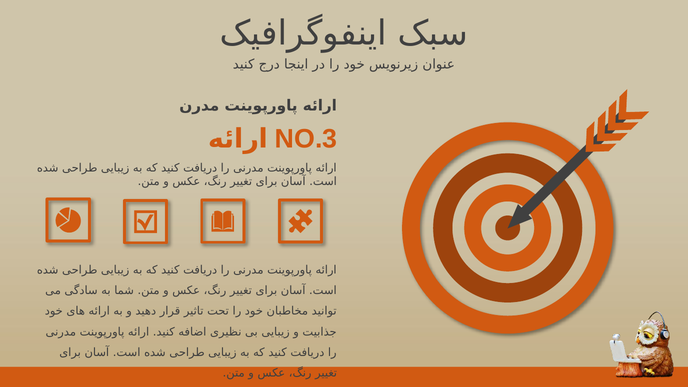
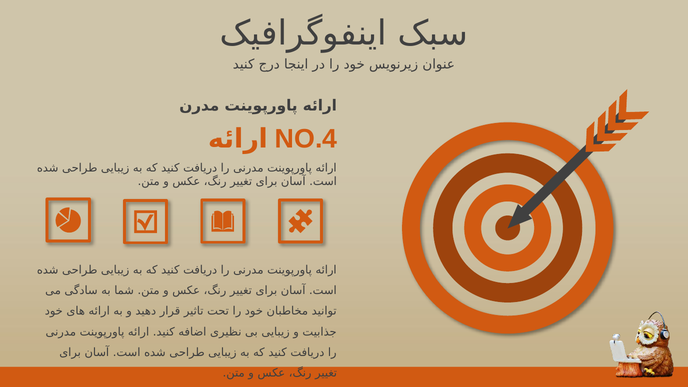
NO.3: NO.3 -> NO.4 (306, 139)
